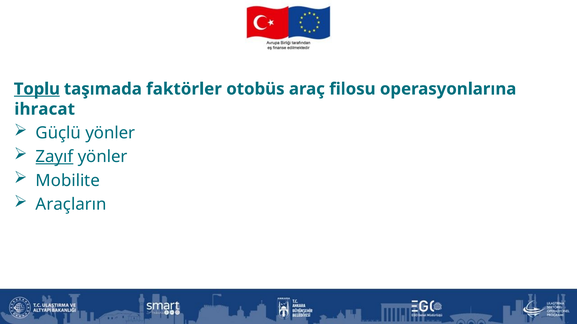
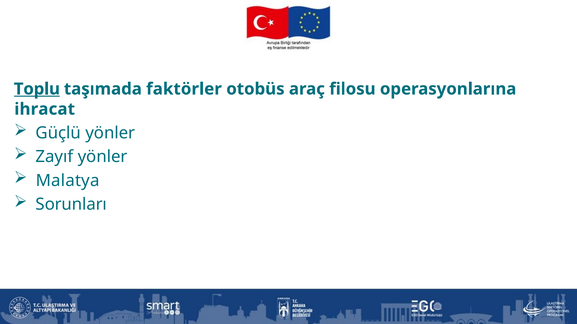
Zayıf underline: present -> none (54, 157)
Mobilite: Mobilite -> Malatya (68, 181)
Araçların: Araçların -> Sorunları (71, 205)
